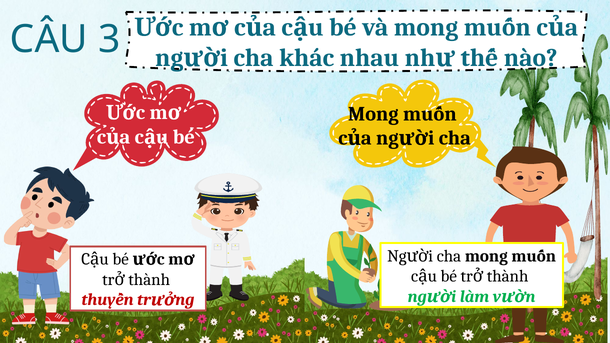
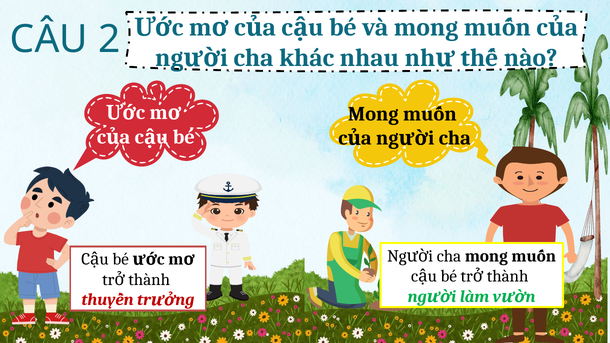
3: 3 -> 2 (109, 39)
